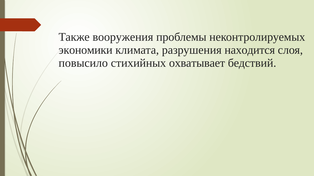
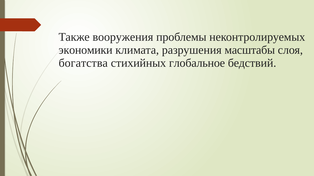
находится: находится -> масштабы (250, 50)
повысило: повысило -> богатства (83, 63)
охватывает: охватывает -> глобальное (197, 63)
